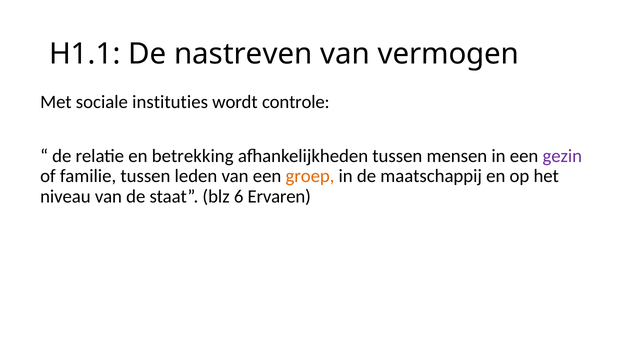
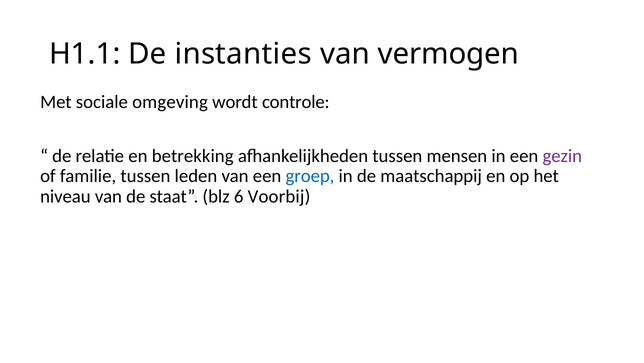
nastreven: nastreven -> instanties (243, 54)
instituties: instituties -> omgeving (170, 102)
groep colour: orange -> blue (310, 176)
Ervaren: Ervaren -> Voorbij (279, 196)
